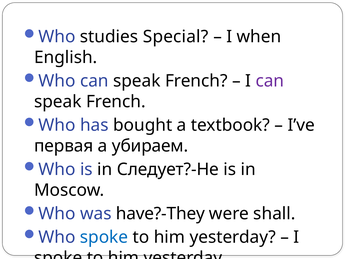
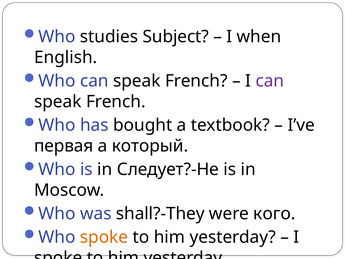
Special: Special -> Subject (176, 37)
убираем: убираем -> который (150, 146)
have?-They: have?-They -> shall?-They (160, 213)
shall: shall -> кого (274, 213)
spoke colour: blue -> orange (104, 237)
